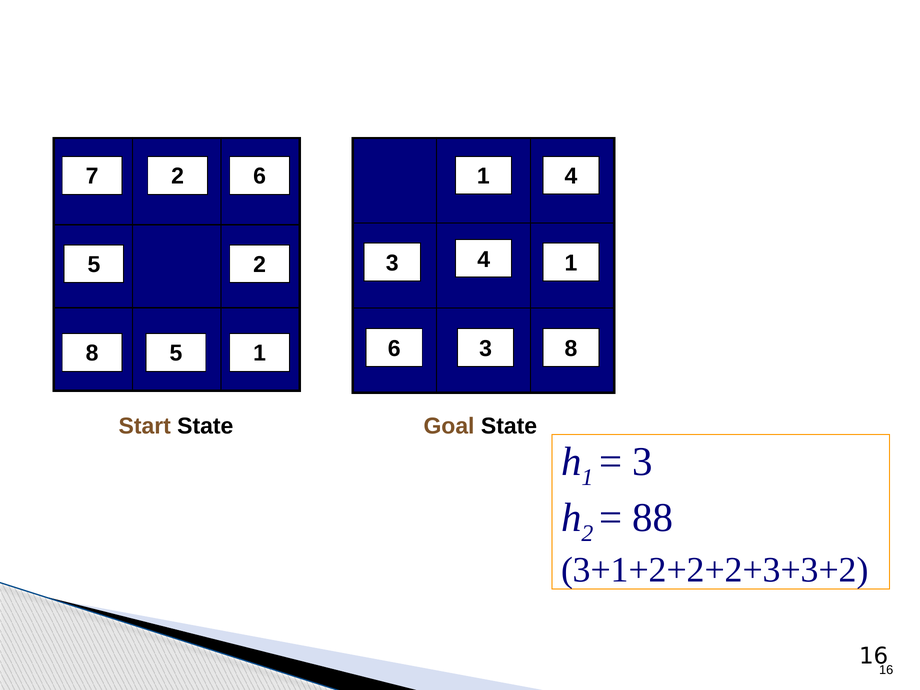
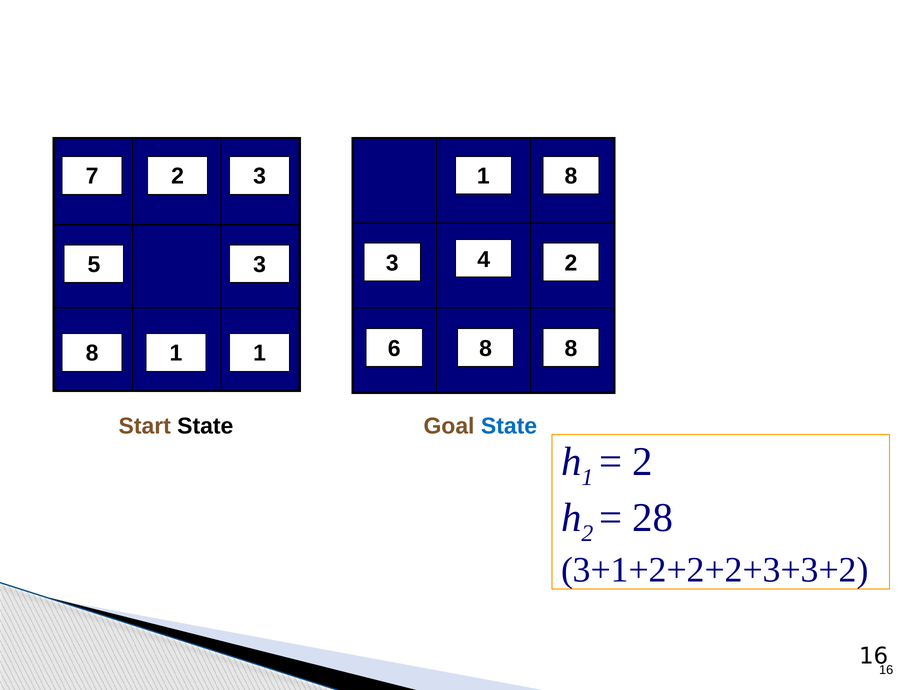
2 6: 6 -> 3 (260, 176)
1 4: 4 -> 8 (571, 176)
3 1: 1 -> 2 (571, 263)
5 2: 2 -> 3 (260, 265)
6 3: 3 -> 8 (486, 349)
8 5: 5 -> 1 (176, 353)
State colour: black -> blue (509, 426)
3: 3 -> 2 (643, 462)
88: 88 -> 28 (653, 518)
